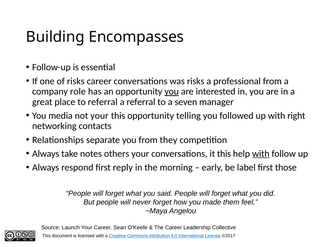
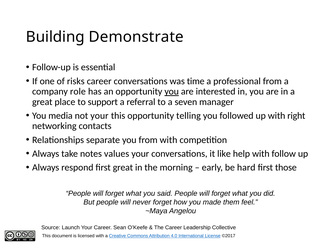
Encompasses: Encompasses -> Demonstrate (136, 37)
was risks: risks -> time (196, 81)
to referral: referral -> support (103, 102)
from they: they -> with (169, 140)
others: others -> values (117, 154)
it this: this -> like (224, 154)
with underline: present -> none (261, 154)
first reply: reply -> great (123, 168)
label: label -> hard (246, 168)
